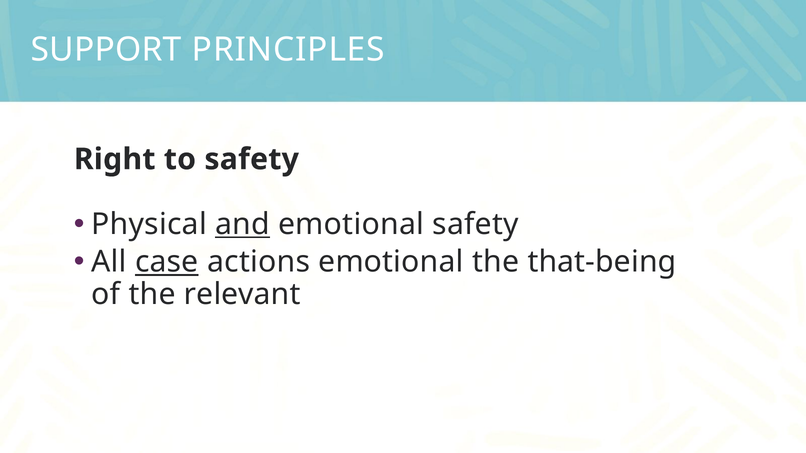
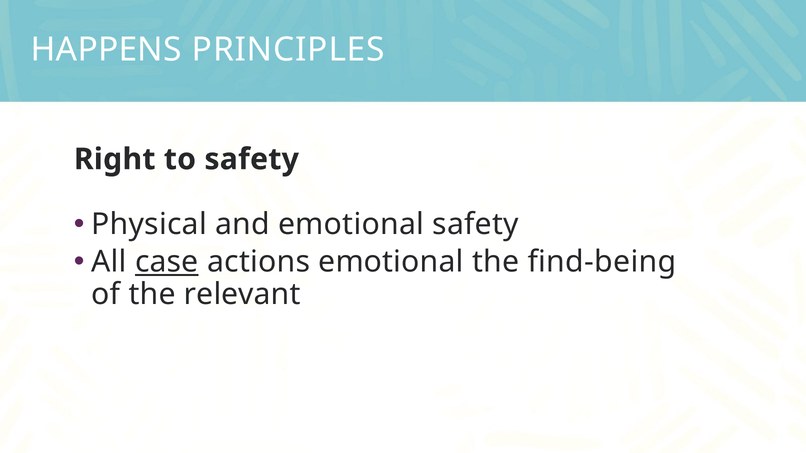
SUPPORT: SUPPORT -> HAPPENS (106, 50)
and underline: present -> none (242, 224)
that-being: that-being -> find-being (602, 262)
